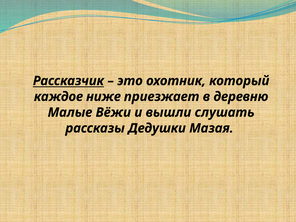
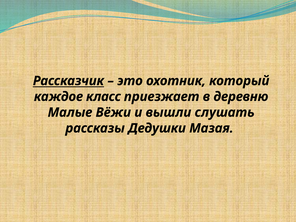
ниже: ниже -> класс (103, 97)
